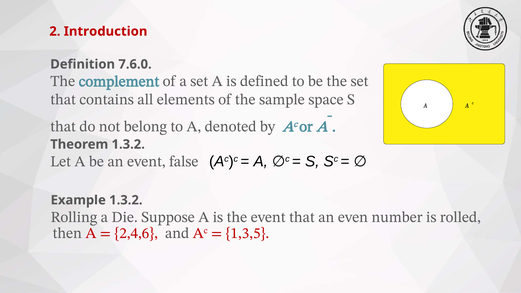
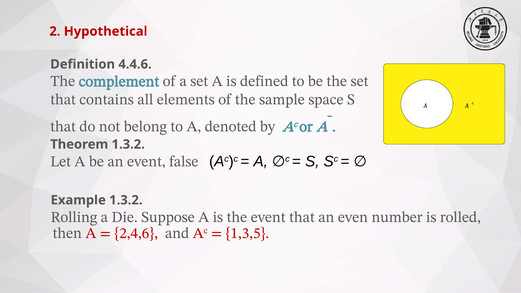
Introduction: Introduction -> Hypothetical (106, 31)
7.6.0: 7.6.0 -> 4.4.6 (135, 64)
